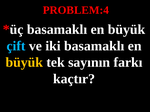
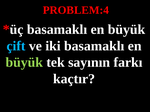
büyük colour: yellow -> light green (24, 63)
